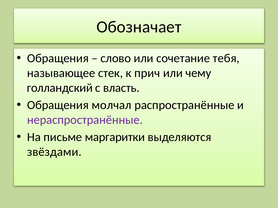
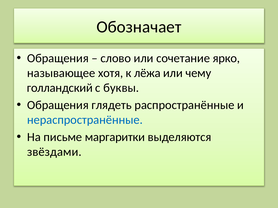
тебя: тебя -> ярко (226, 58)
стек: стек -> хотя (111, 73)
прич: прич -> лёжа (147, 73)
власть: власть -> буквы (121, 88)
молчал: молчал -> глядеть (112, 105)
нераспространённые colour: purple -> blue (85, 120)
